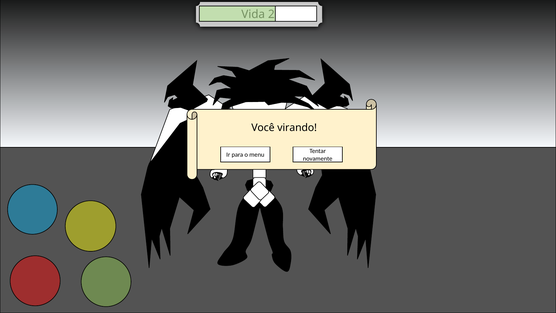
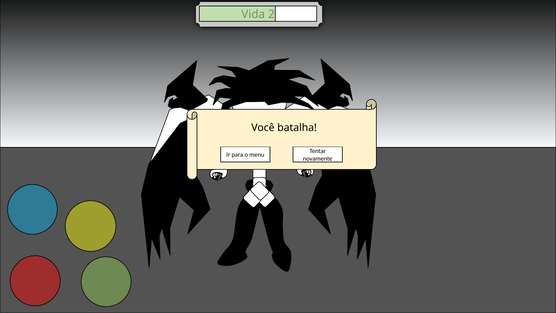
virando: virando -> batalha (297, 127)
